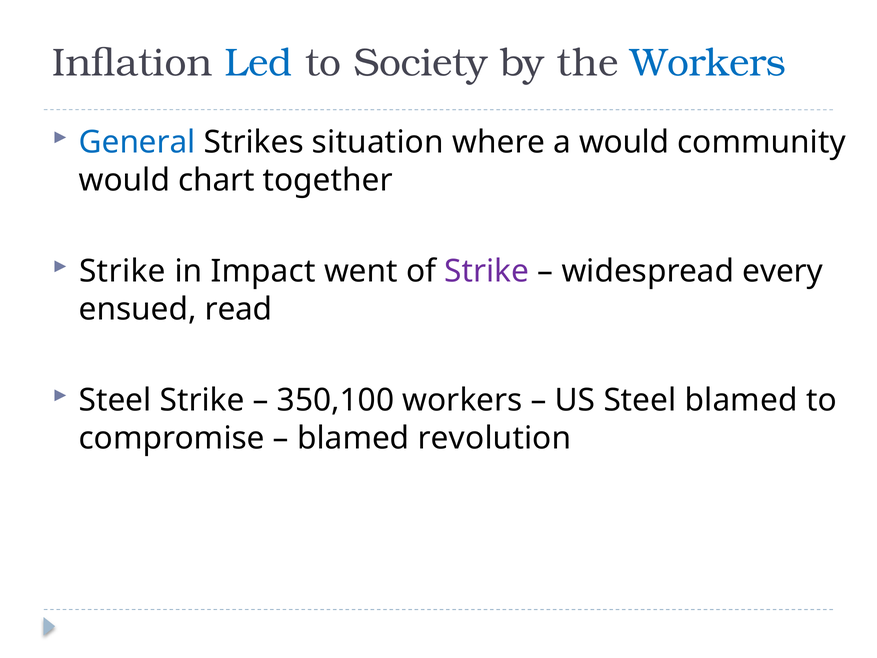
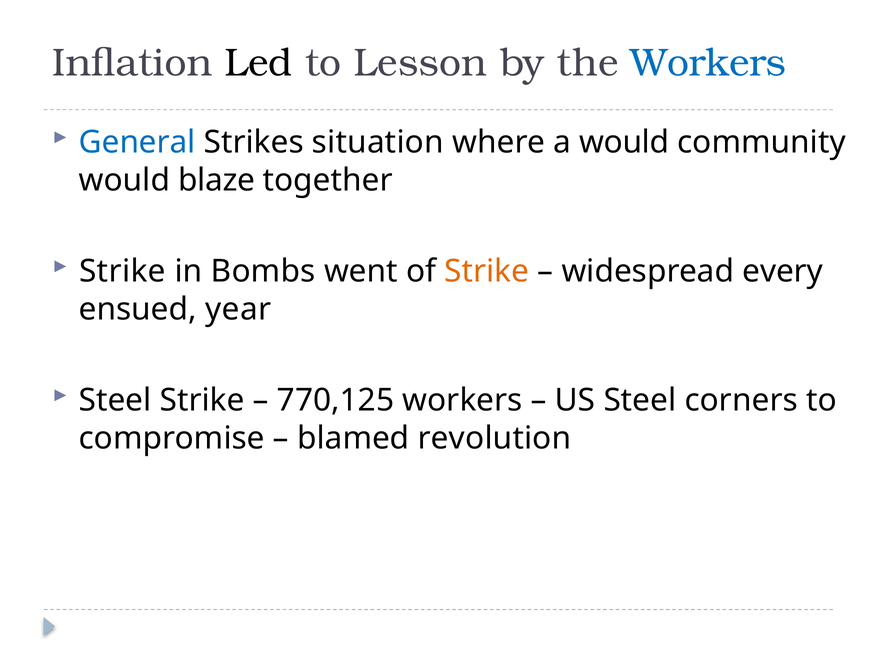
Led colour: blue -> black (259, 63)
Society: Society -> Lesson (420, 63)
chart: chart -> blaze (217, 180)
Impact: Impact -> Bombs (263, 271)
Strike colour: purple -> orange (487, 271)
read: read -> year (238, 309)
350,100: 350,100 -> 770,125 (336, 400)
Steel blamed: blamed -> corners (741, 400)
